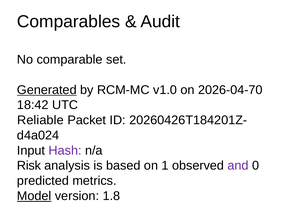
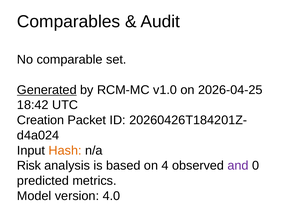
2026-04-70: 2026-04-70 -> 2026-04-25 (230, 90)
Reliable: Reliable -> Creation (41, 120)
Hash colour: purple -> orange (65, 150)
1: 1 -> 4 (165, 166)
Model underline: present -> none (34, 196)
1.8: 1.8 -> 4.0 (111, 196)
